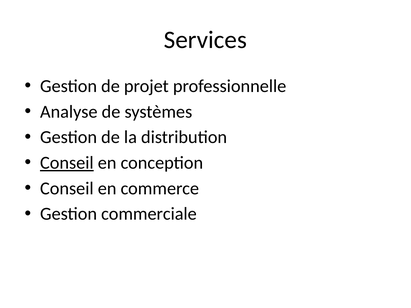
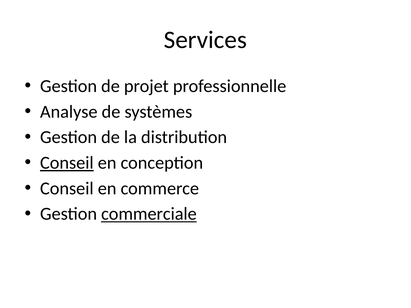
commerciale underline: none -> present (149, 214)
